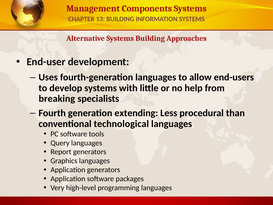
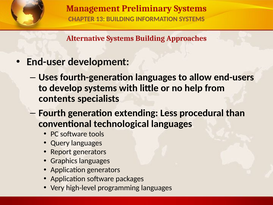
Components: Components -> Preliminary (147, 8)
breaking: breaking -> contents (57, 99)
